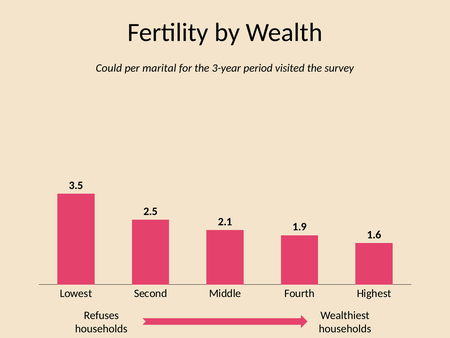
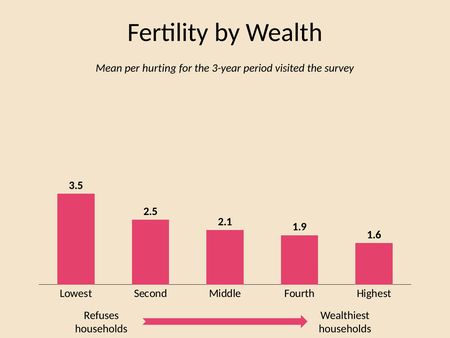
Could: Could -> Mean (109, 68)
marital: marital -> hurting (159, 68)
